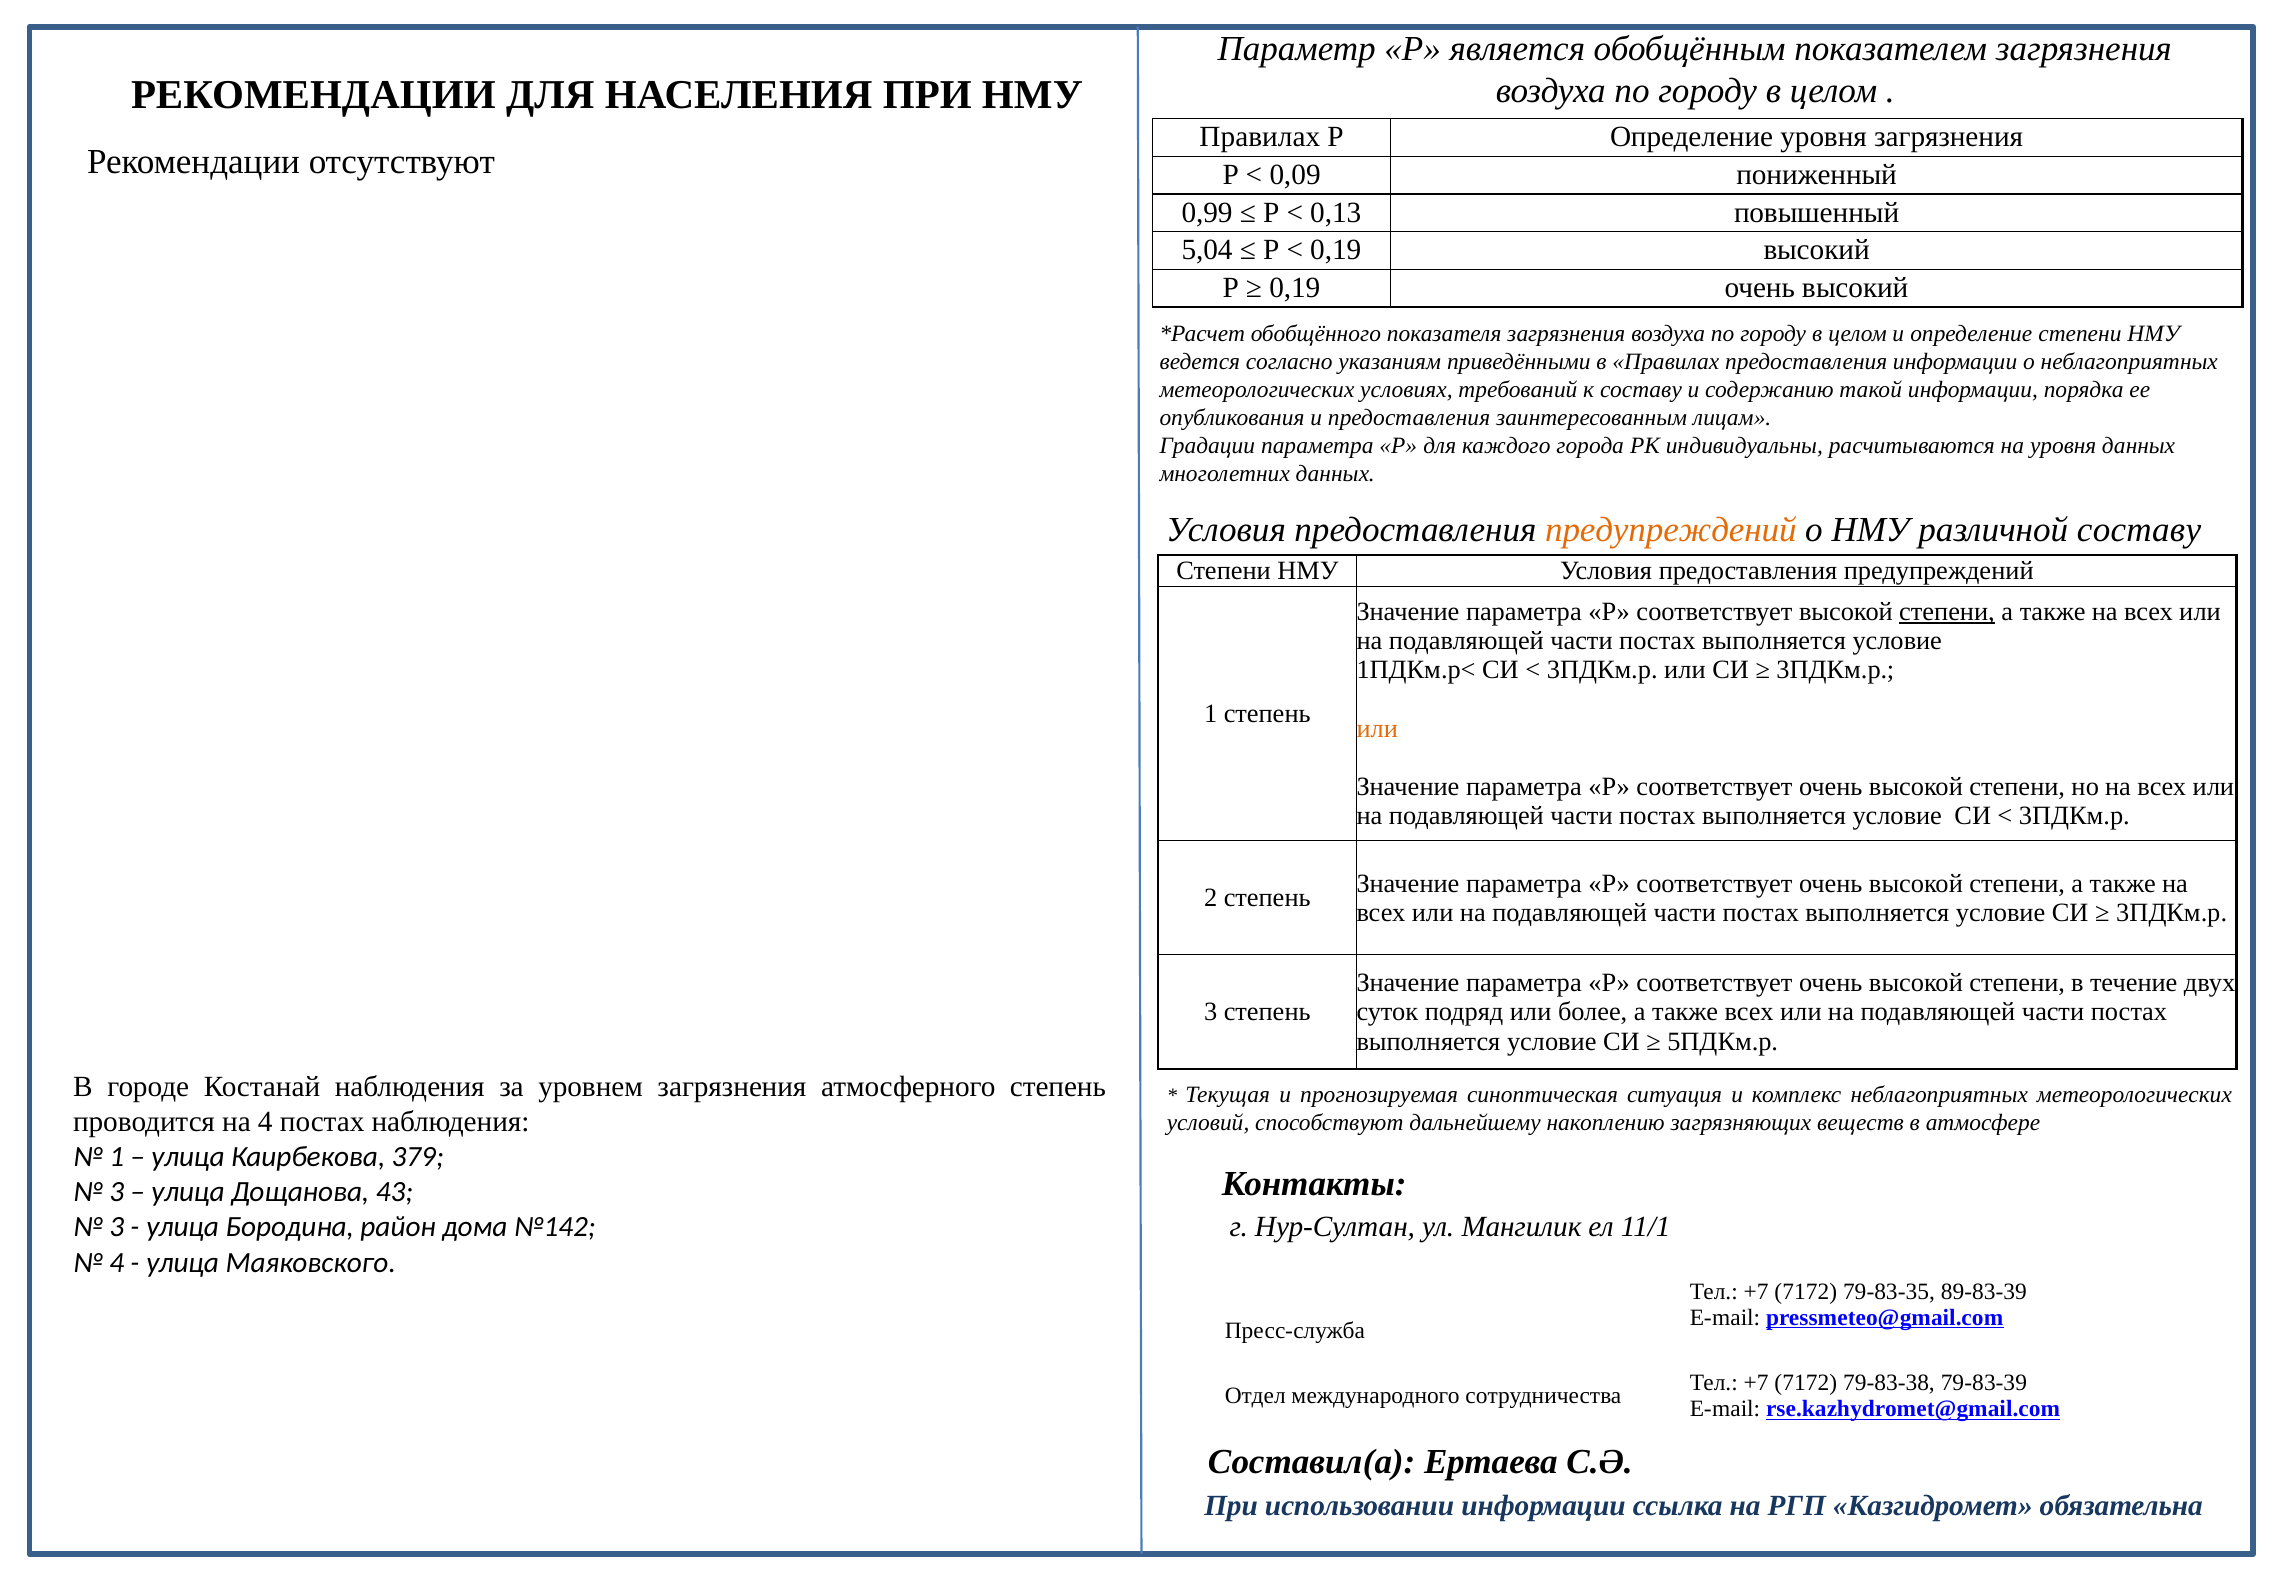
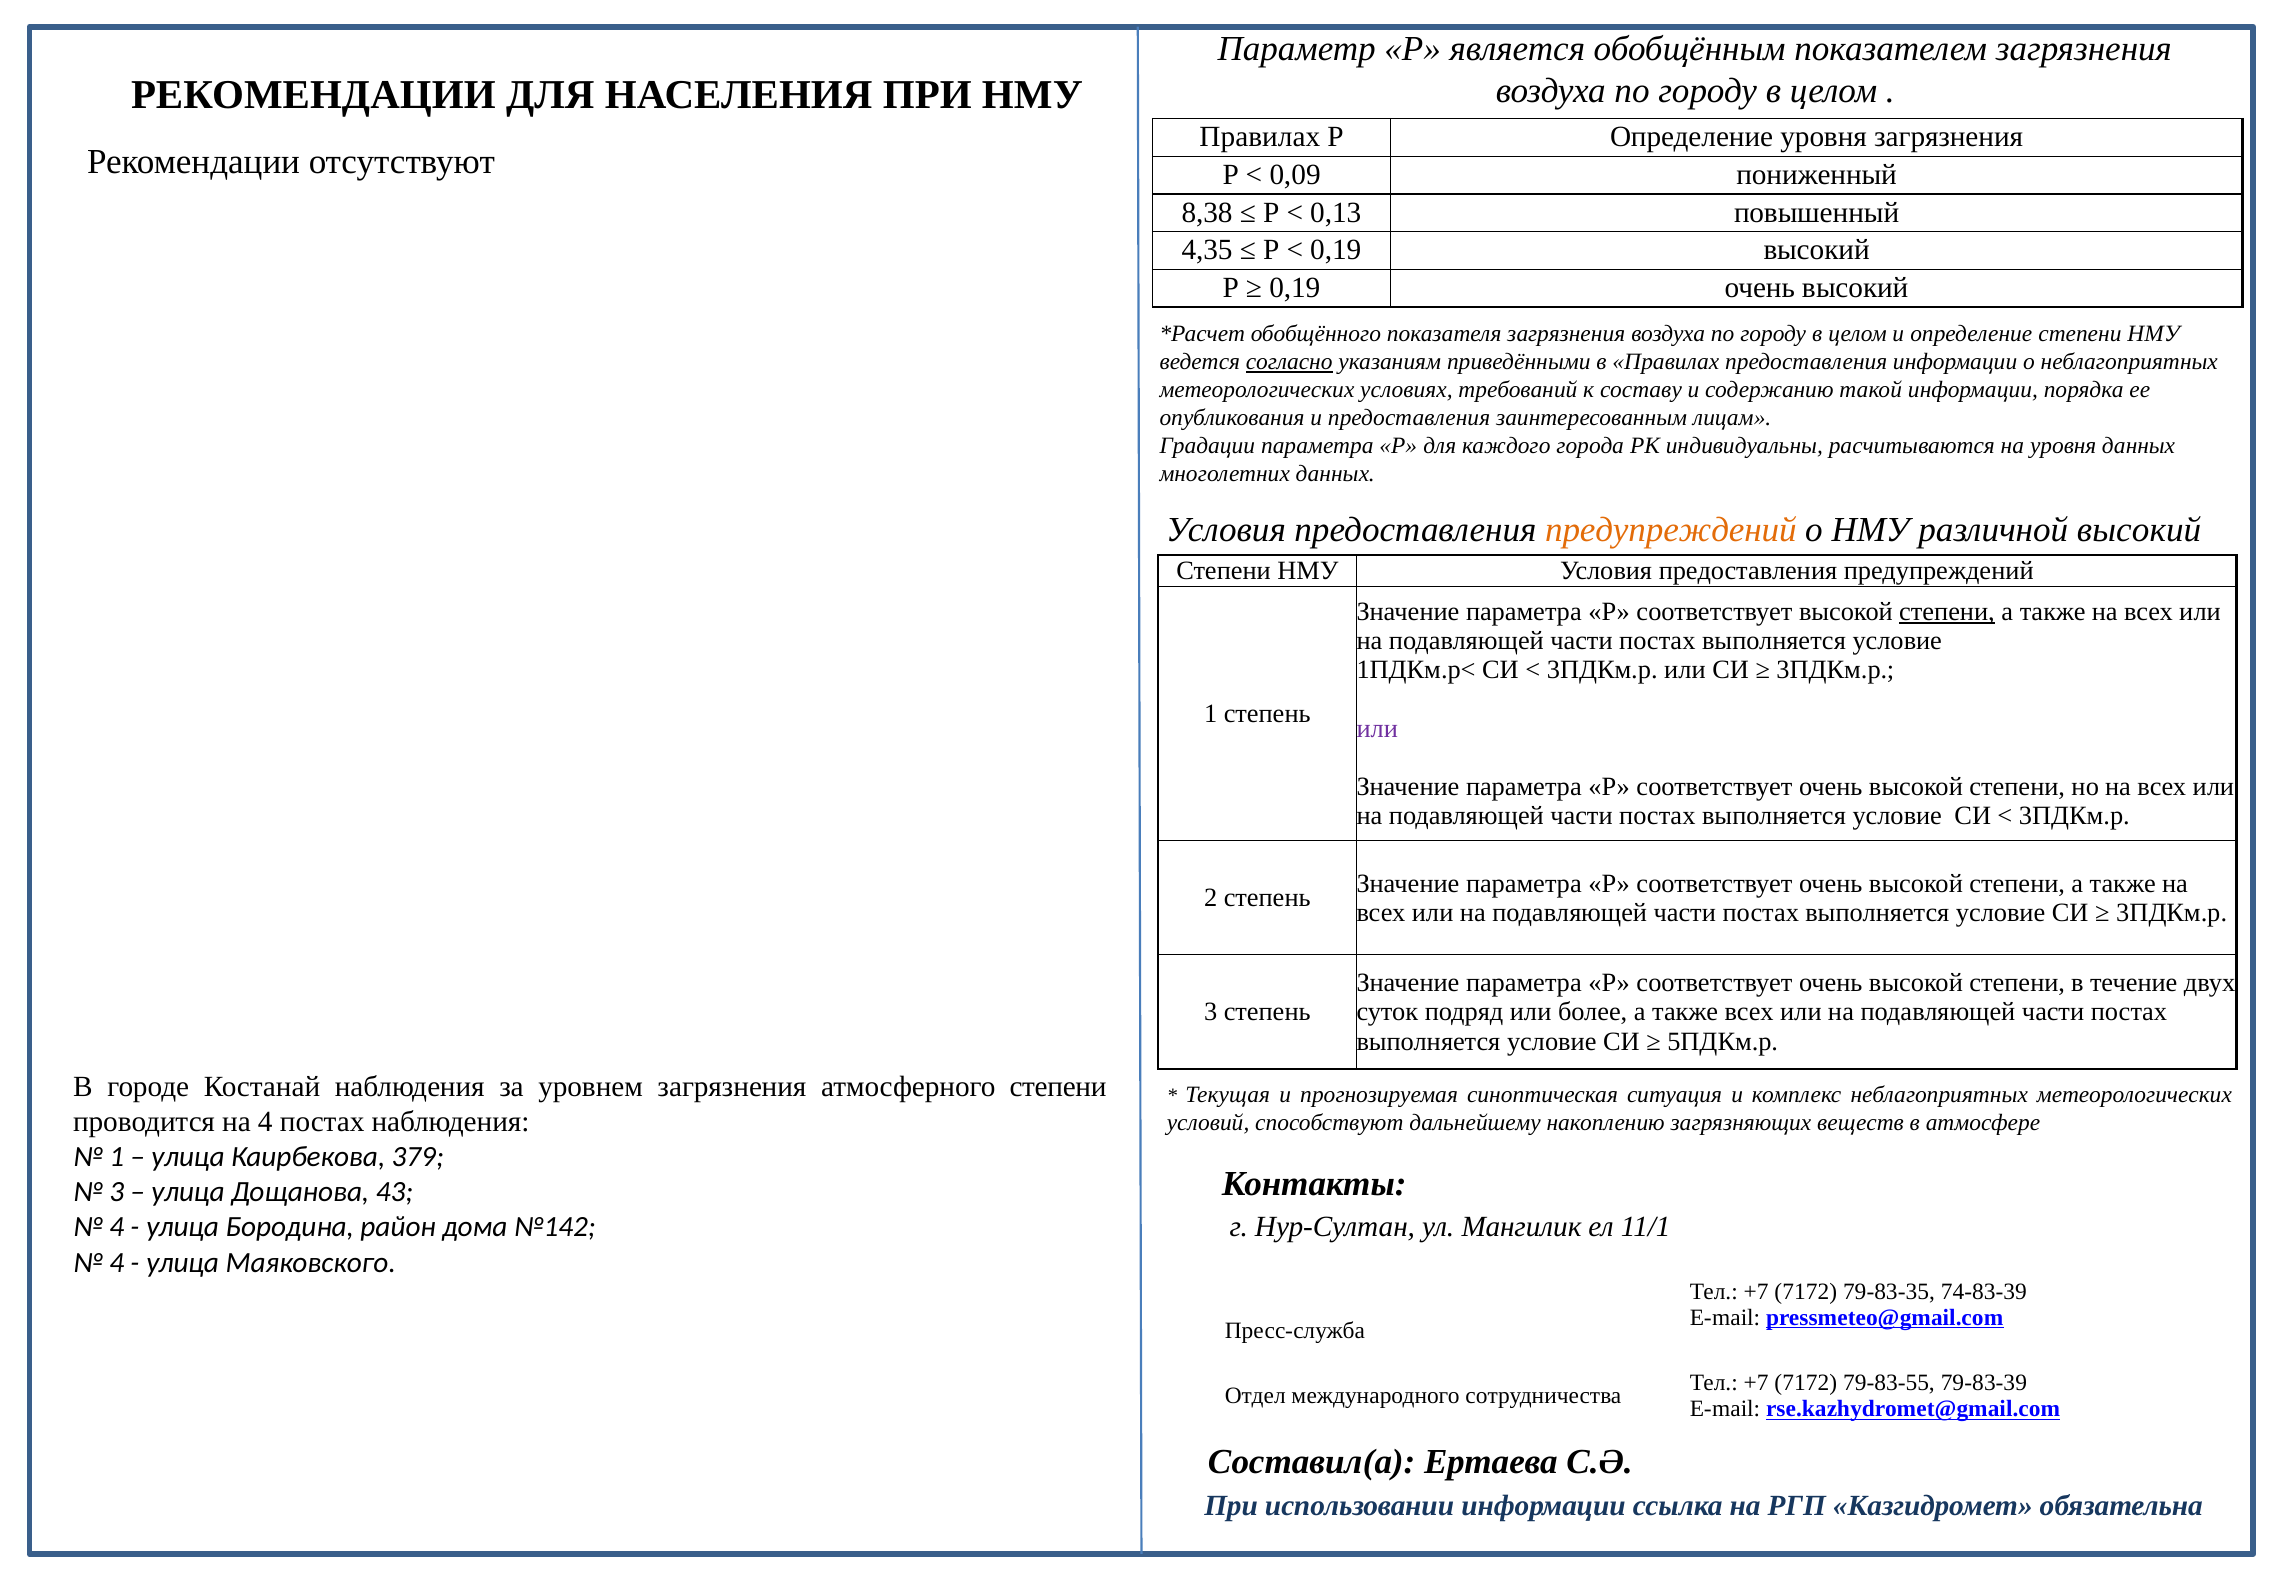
0,99: 0,99 -> 8,38 (1207, 212)
5,04: 5,04 -> 4,35 (1207, 250)
согласно underline: none -> present (1289, 362)
различной составу: составу -> высокий (2139, 529)
или colour: orange -> purple (1377, 728)
атмосферного степень: степень -> степени (1058, 1086)
3: 3 -> 4 (117, 1227)
89-83-39: 89-83-39 -> 74-83-39 (1984, 1291)
79-83-38: 79-83-38 -> 79-83-55 (1889, 1382)
